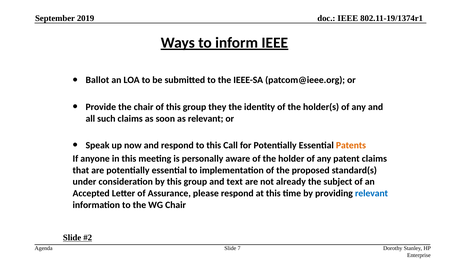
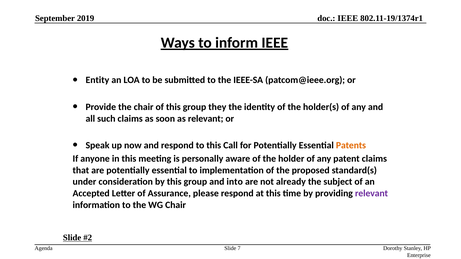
Ballot: Ballot -> Entity (97, 80)
text: text -> into (235, 182)
relevant colour: blue -> purple (371, 194)
